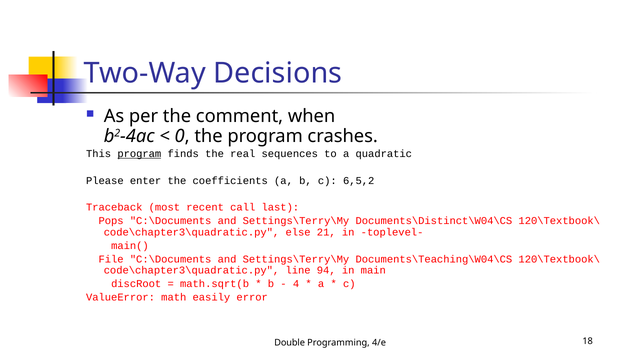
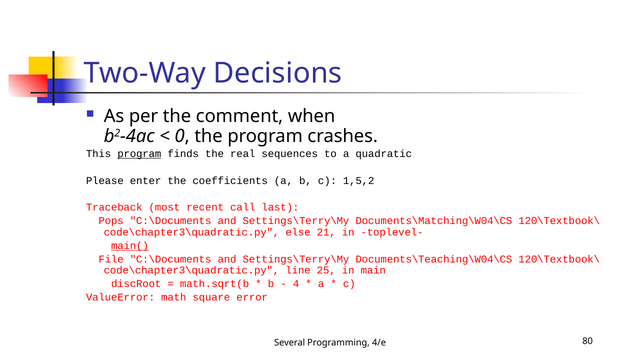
6,5,2: 6,5,2 -> 1,5,2 (359, 181)
Documents\Distinct\W04\CS: Documents\Distinct\W04\CS -> Documents\Matching\W04\CS (434, 221)
main( underline: none -> present (130, 246)
94: 94 -> 25 (326, 270)
easily: easily -> square (211, 297)
Double: Double -> Several (290, 343)
18: 18 -> 80 (588, 341)
